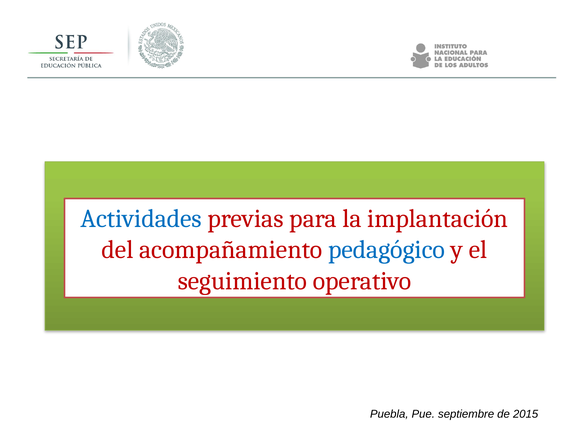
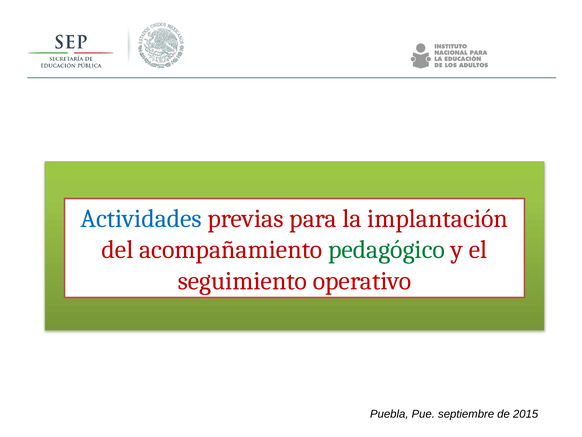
pedagógico colour: blue -> green (387, 249)
